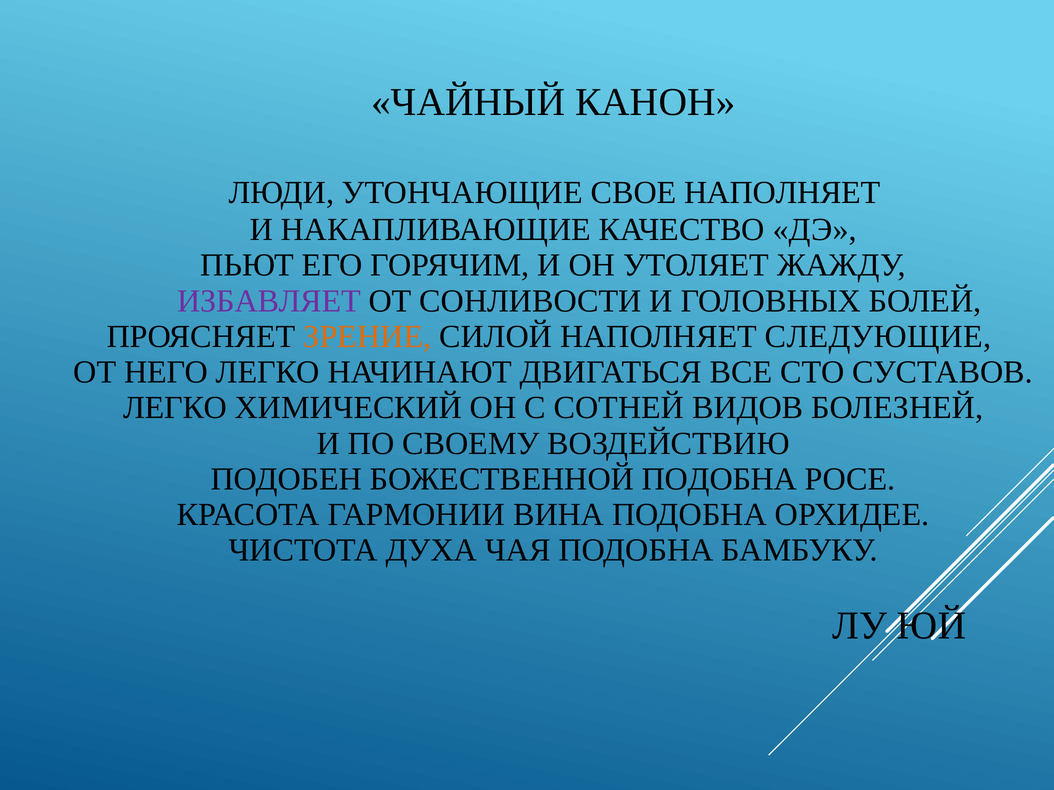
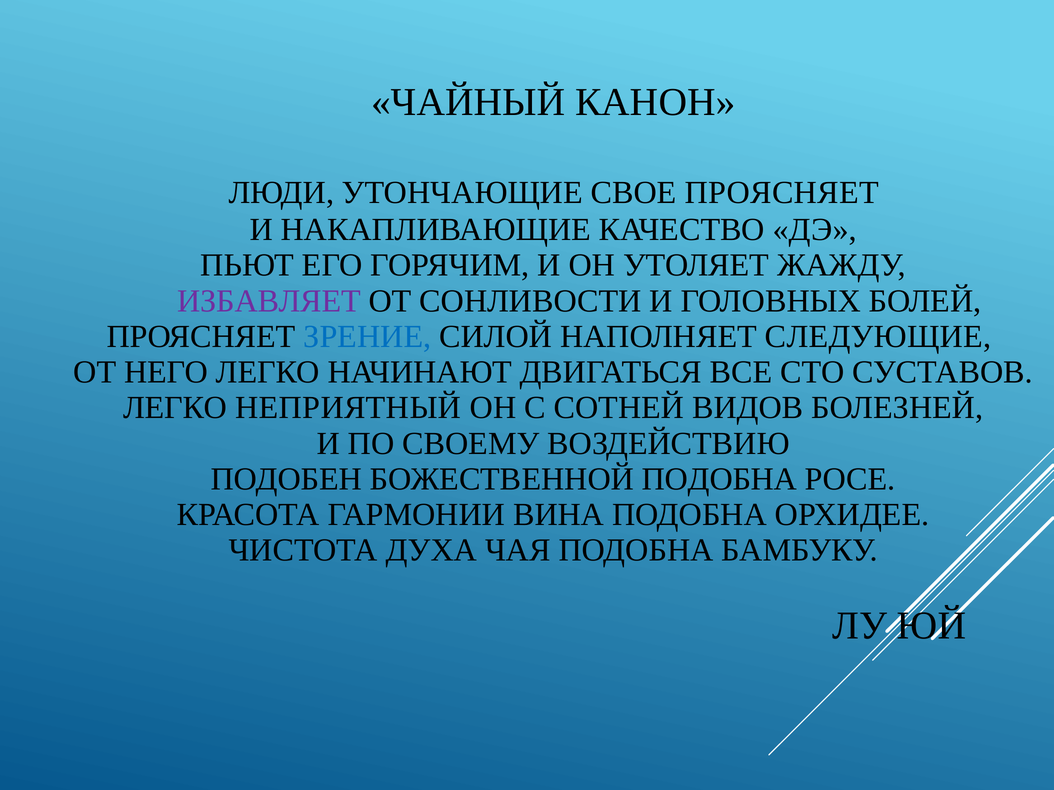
СВОЕ НАПОЛНЯЕТ: НАПОЛНЯЕТ -> ПРОЯСНЯЕТ (782, 193)
ЗРЕНИЕ colour: orange -> blue (367, 337)
ХИМИЧЕСКИЙ: ХИМИЧЕСКИЙ -> НЕПРИЯТНЫЙ (348, 408)
